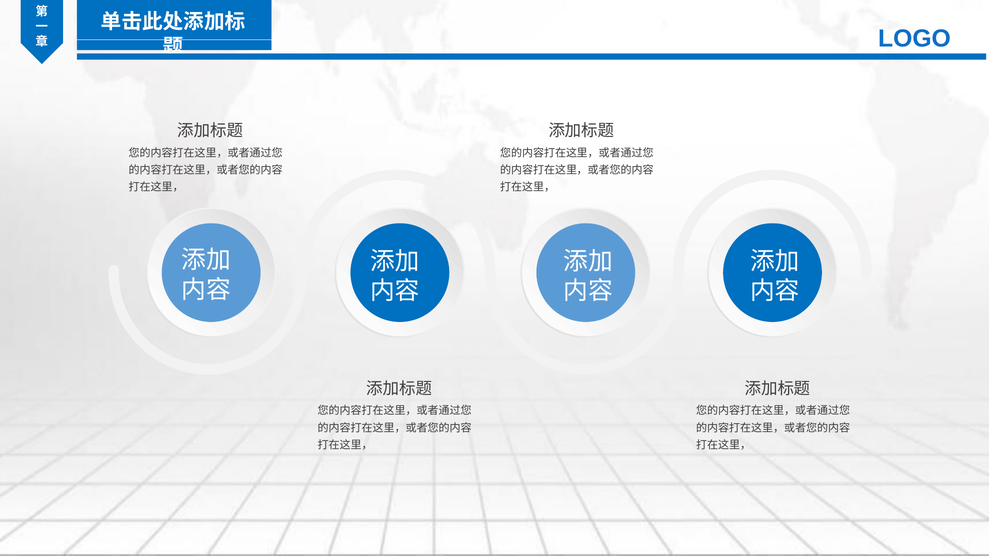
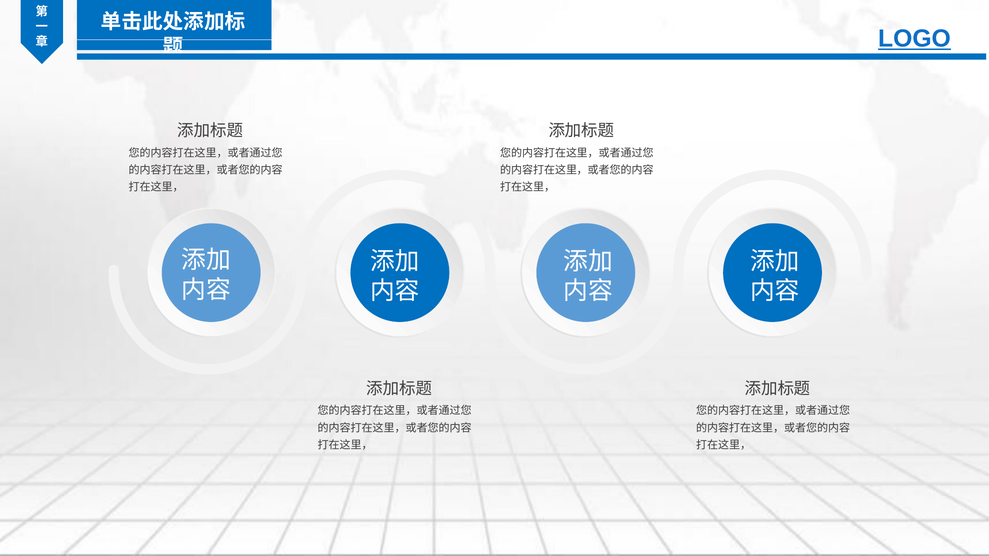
LOGO underline: none -> present (914, 39)
